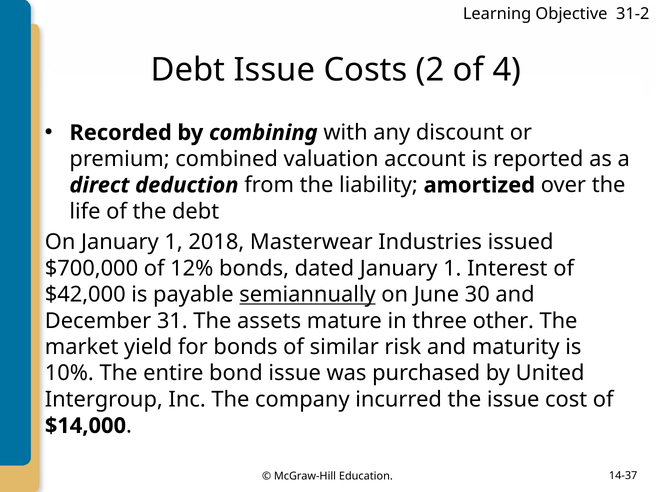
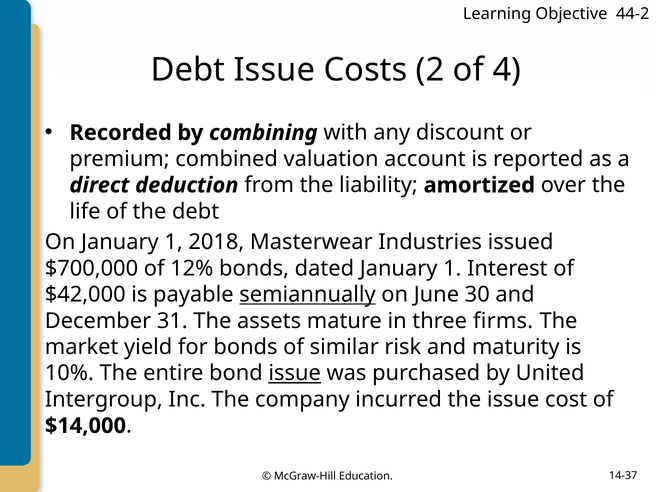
31-2: 31-2 -> 44-2 (633, 14)
other: other -> firms (503, 321)
issue underline: none -> present (295, 373)
